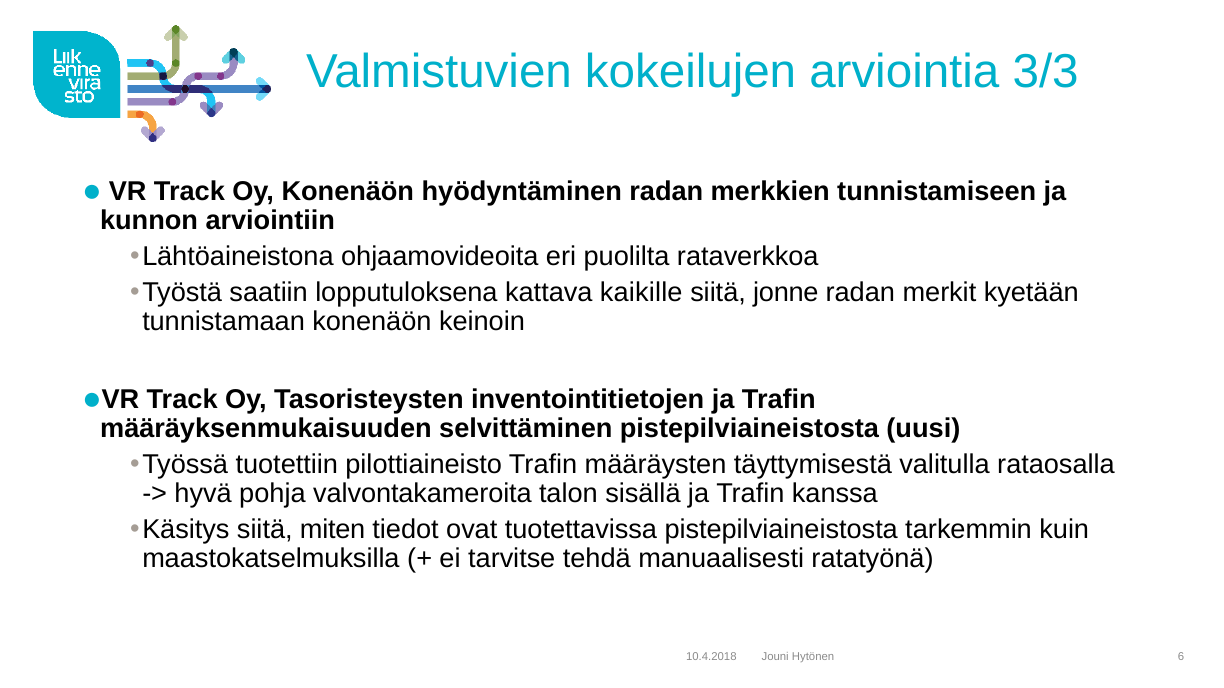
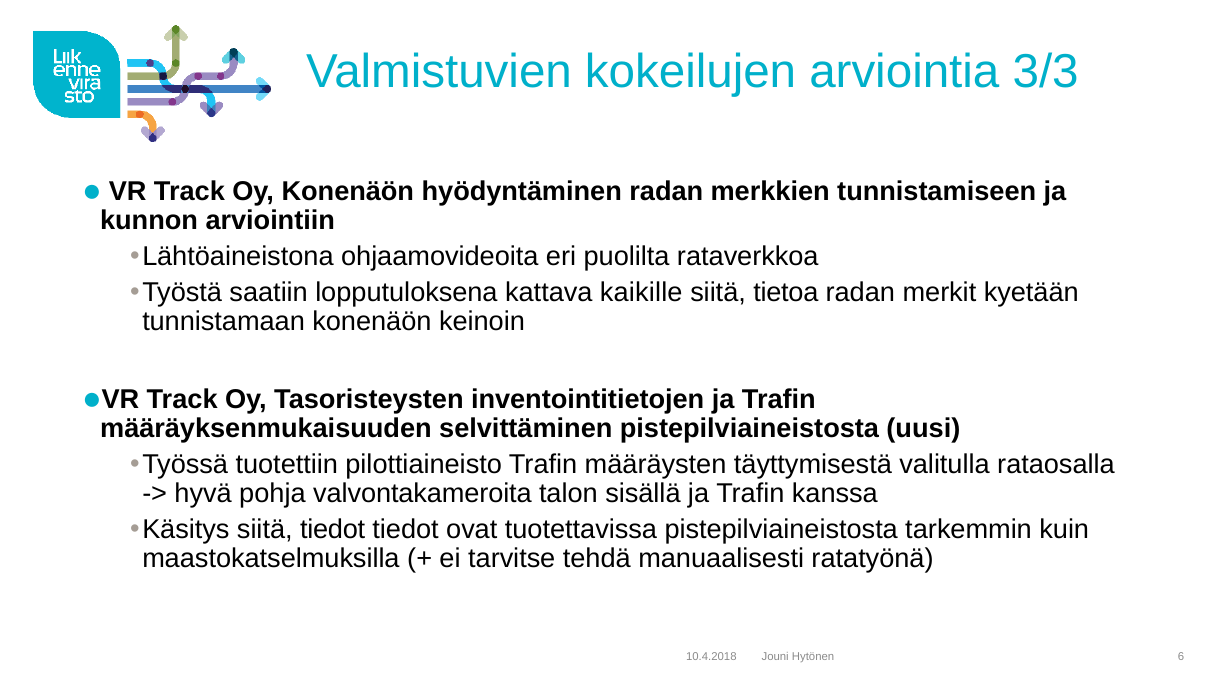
jonne: jonne -> tietoa (786, 292)
siitä miten: miten -> tiedot (333, 530)
